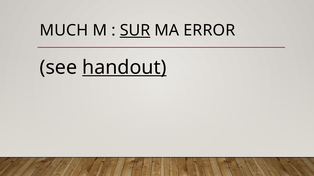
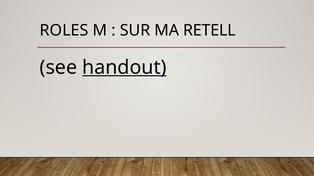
MUCH: MUCH -> ROLES (64, 30)
SUR underline: present -> none (135, 30)
ERROR: ERROR -> RETELL (209, 30)
